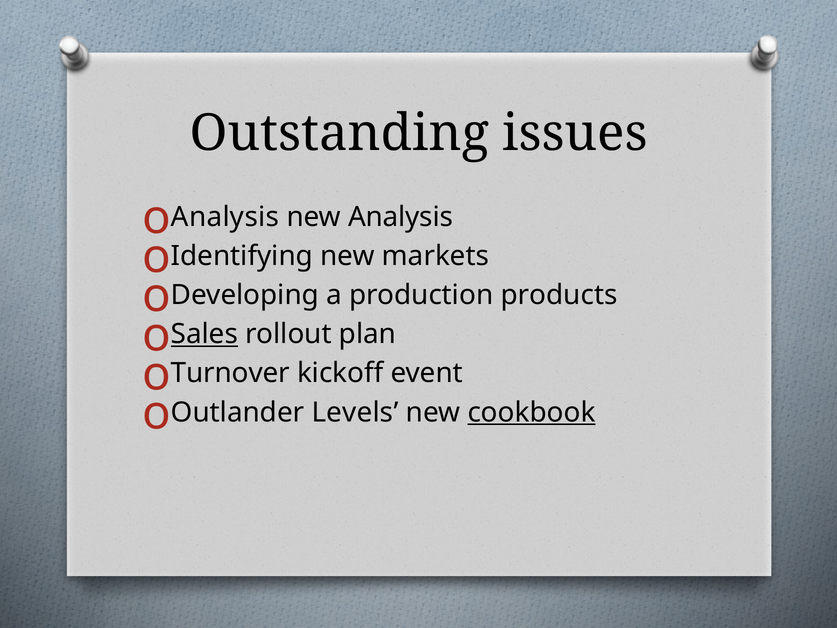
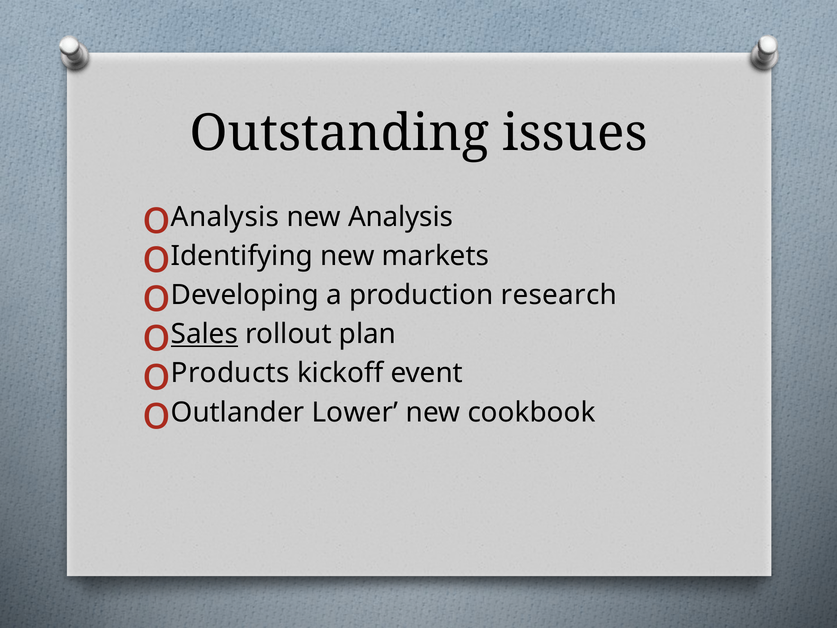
products: products -> research (559, 295)
Turnover: Turnover -> Products (230, 373)
Levels: Levels -> Lower (355, 412)
cookbook underline: present -> none (531, 412)
